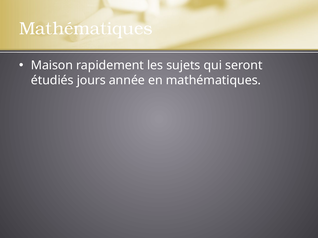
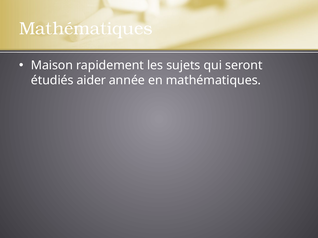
jours: jours -> aider (91, 80)
